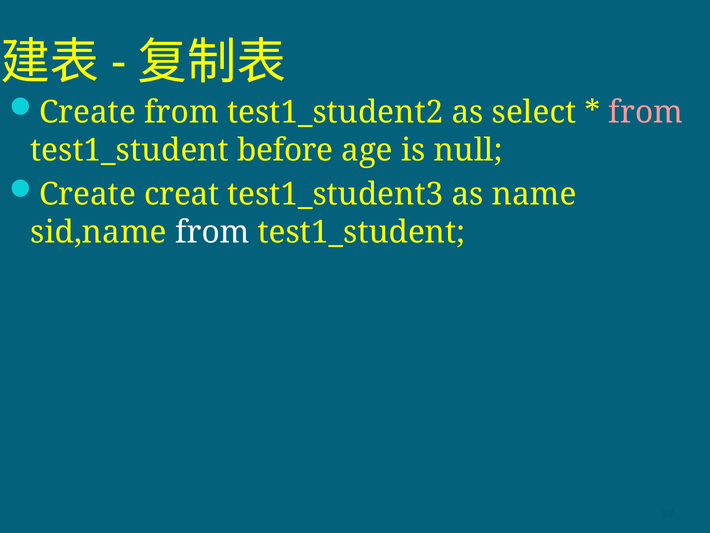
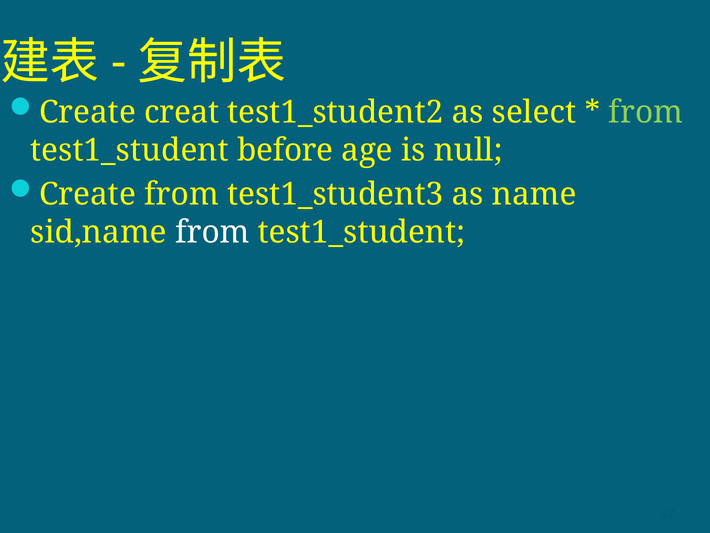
Create from: from -> creat (182, 112)
from colour: pink -> light green (646, 112)
Create creat: creat -> from (182, 194)
